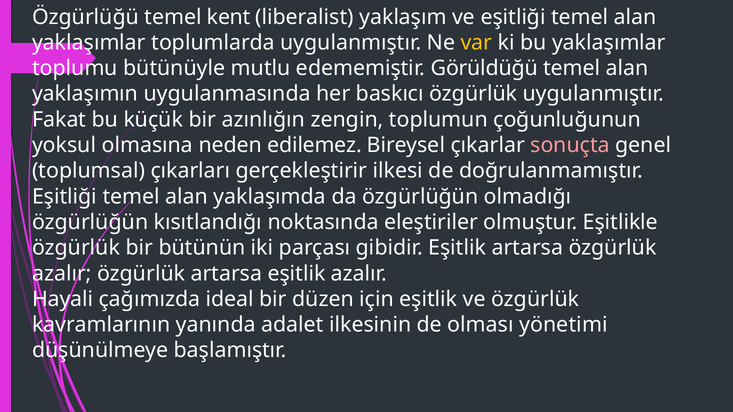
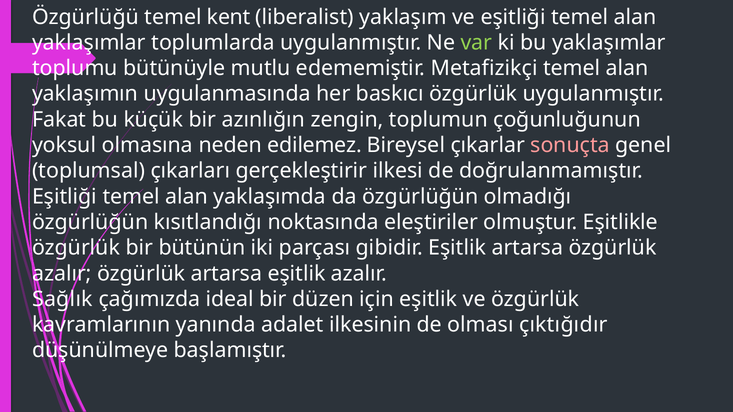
var colour: yellow -> light green (476, 43)
Görüldüğü: Görüldüğü -> Metafizikçi (484, 68)
Hayali: Hayali -> Sağlık (63, 299)
yönetimi: yönetimi -> çıktığıdır (563, 325)
